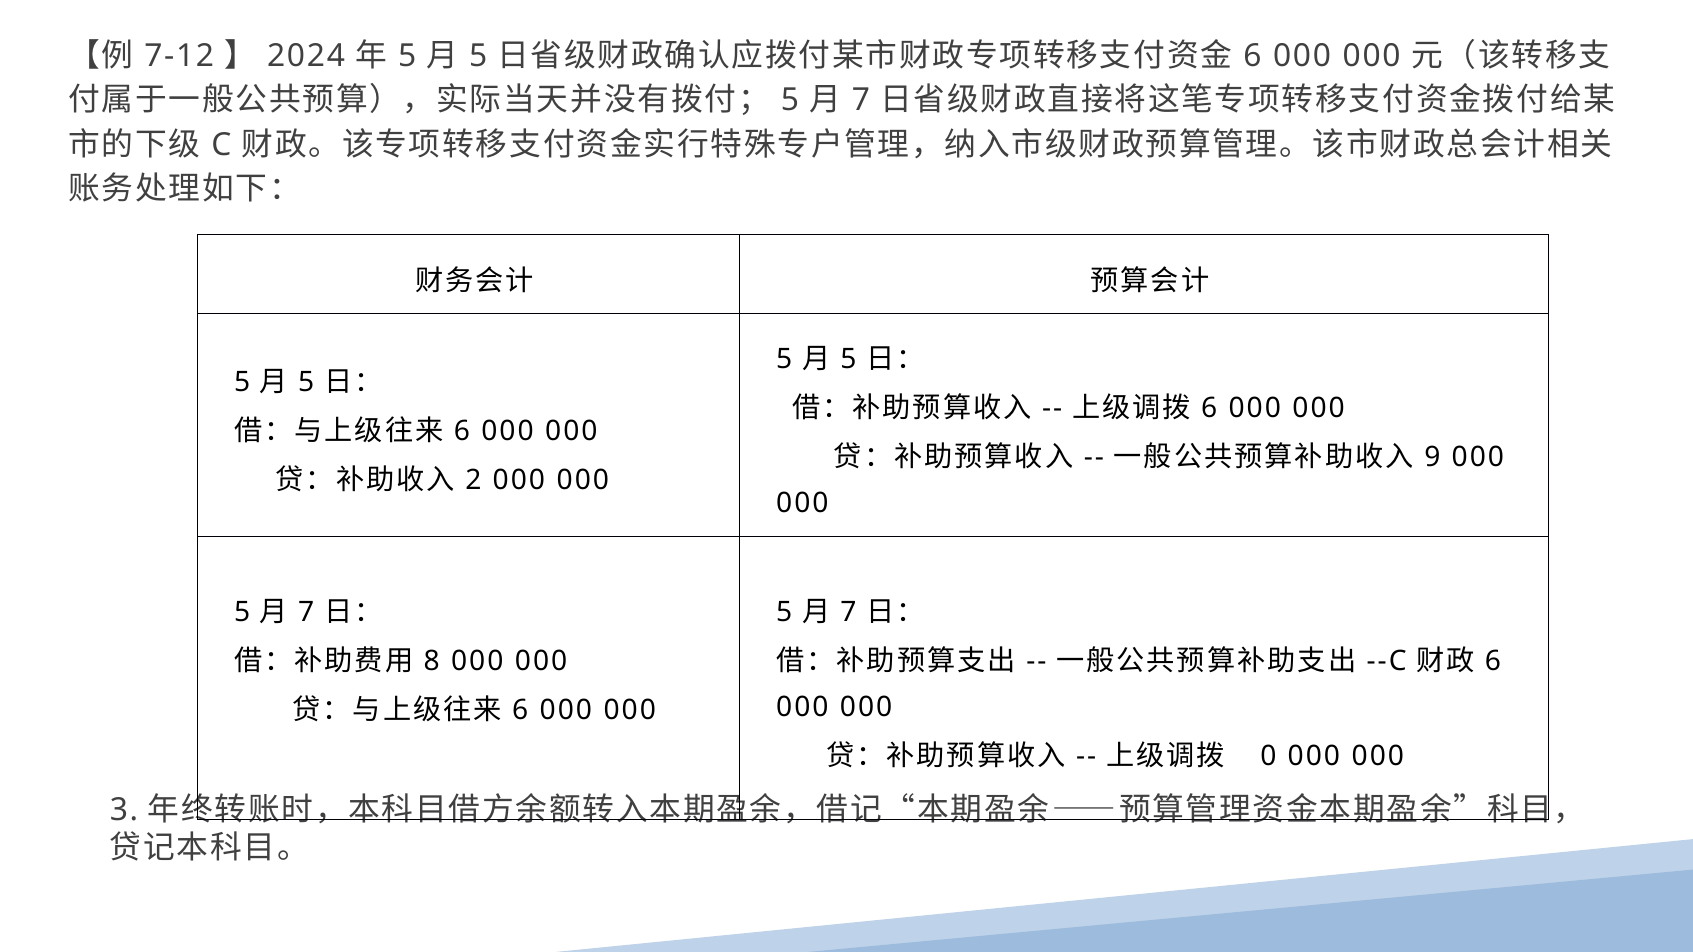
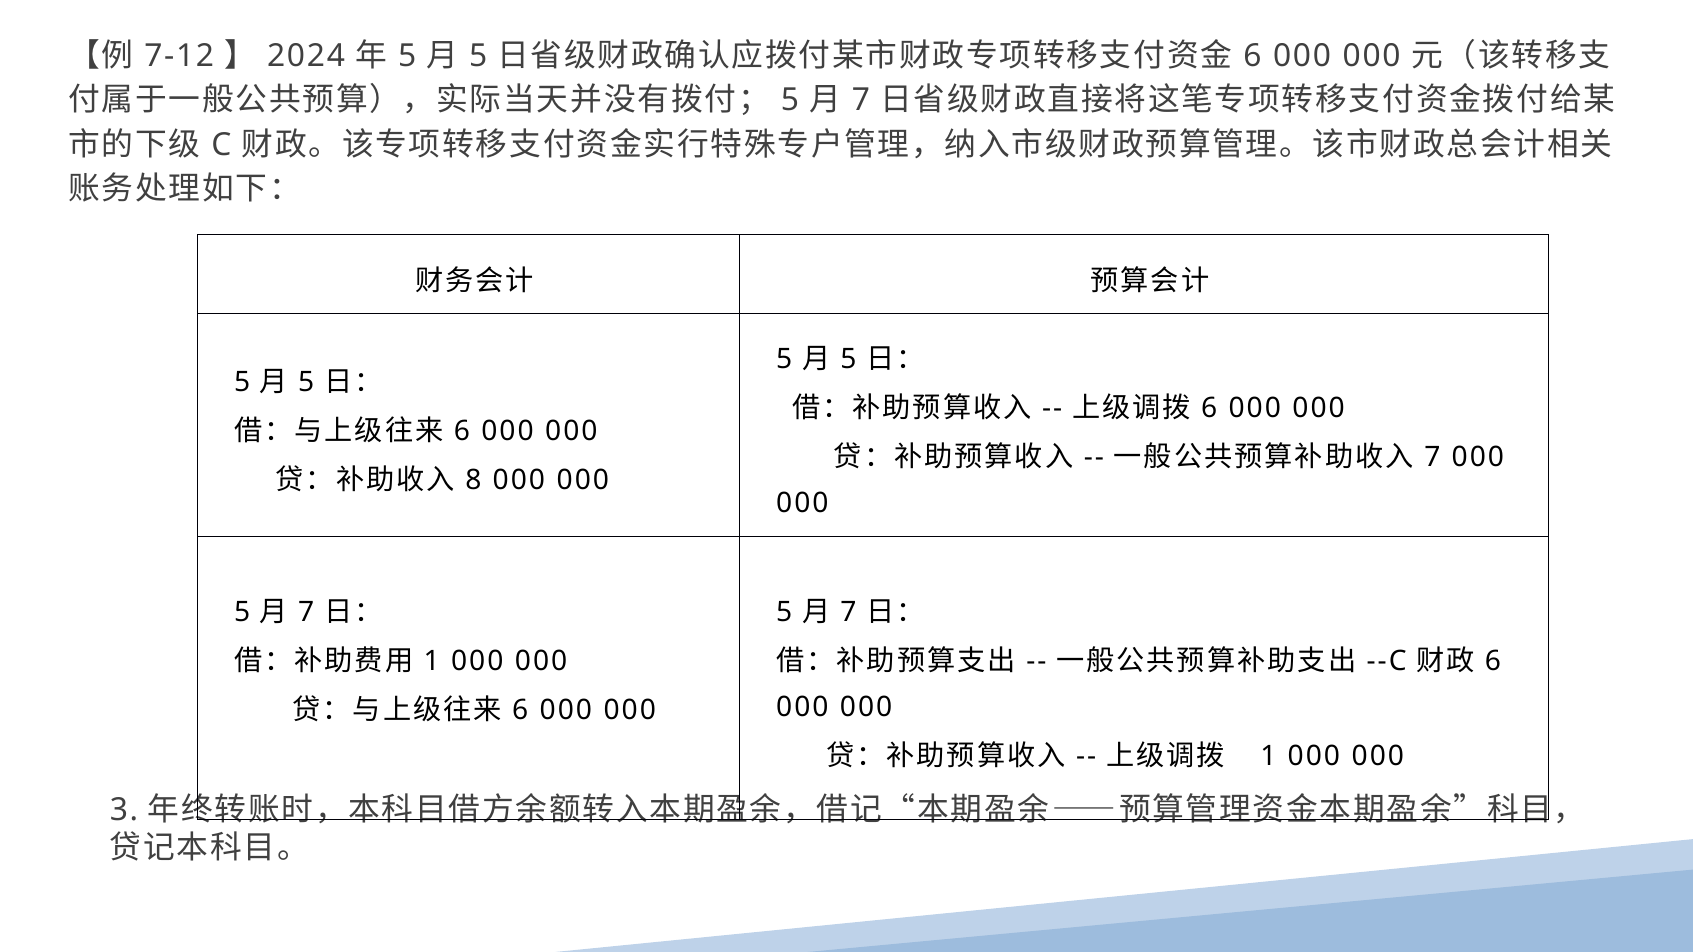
9: 9 -> 7 (1432, 458)
2: 2 -> 8 (473, 481)
8: 8 -> 1 (432, 662)
0: 0 -> 1 (1268, 757)
